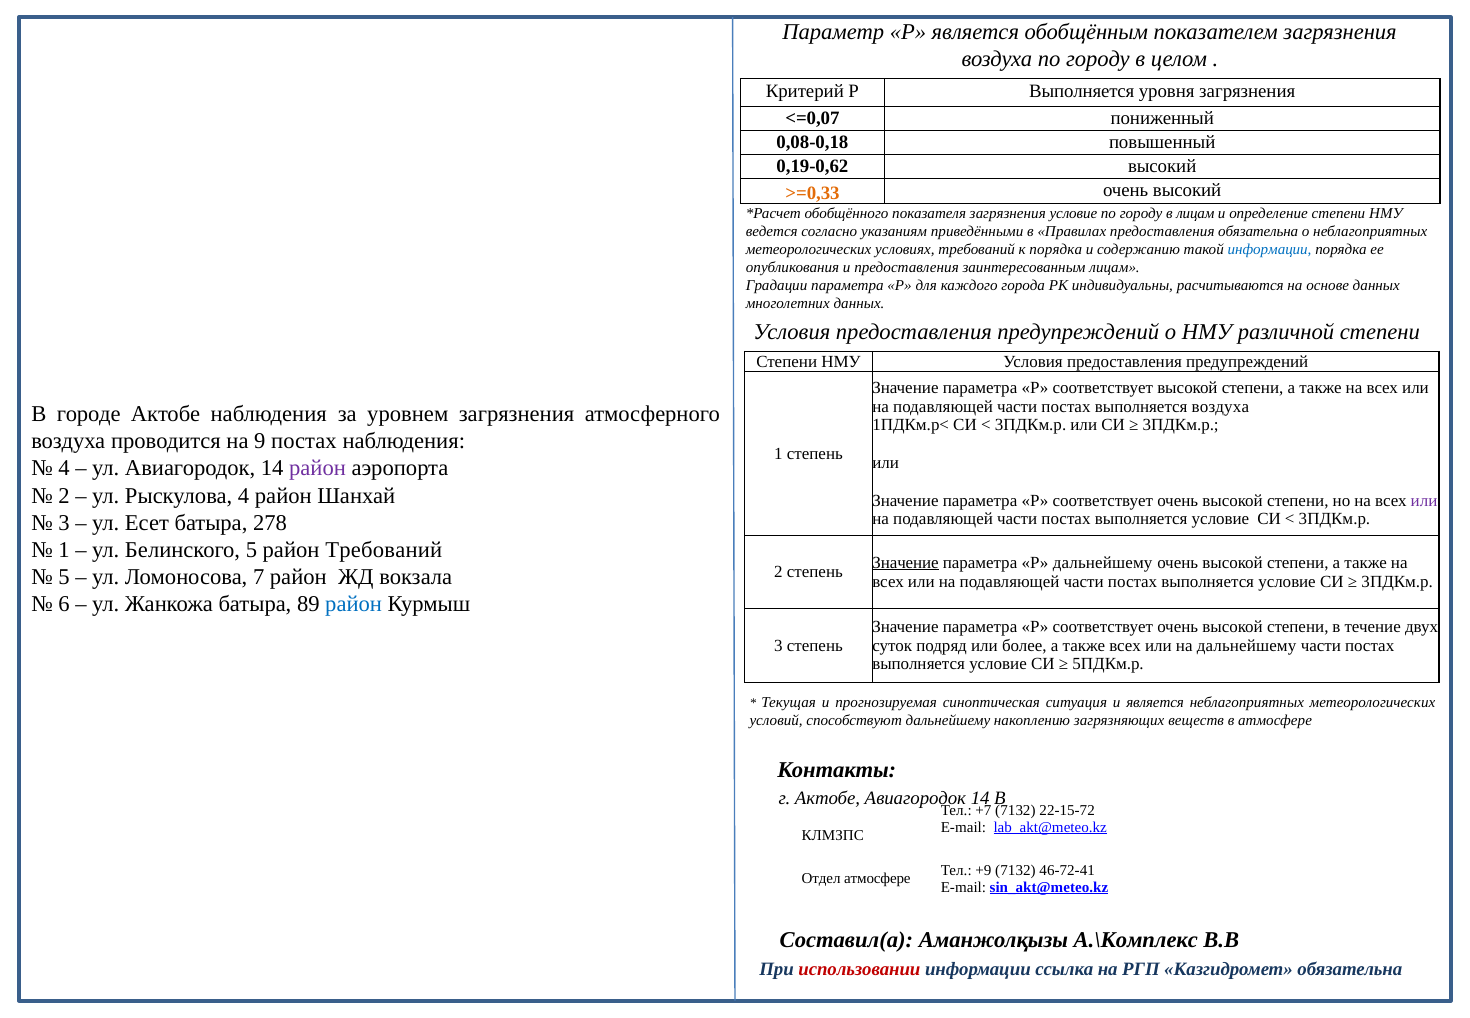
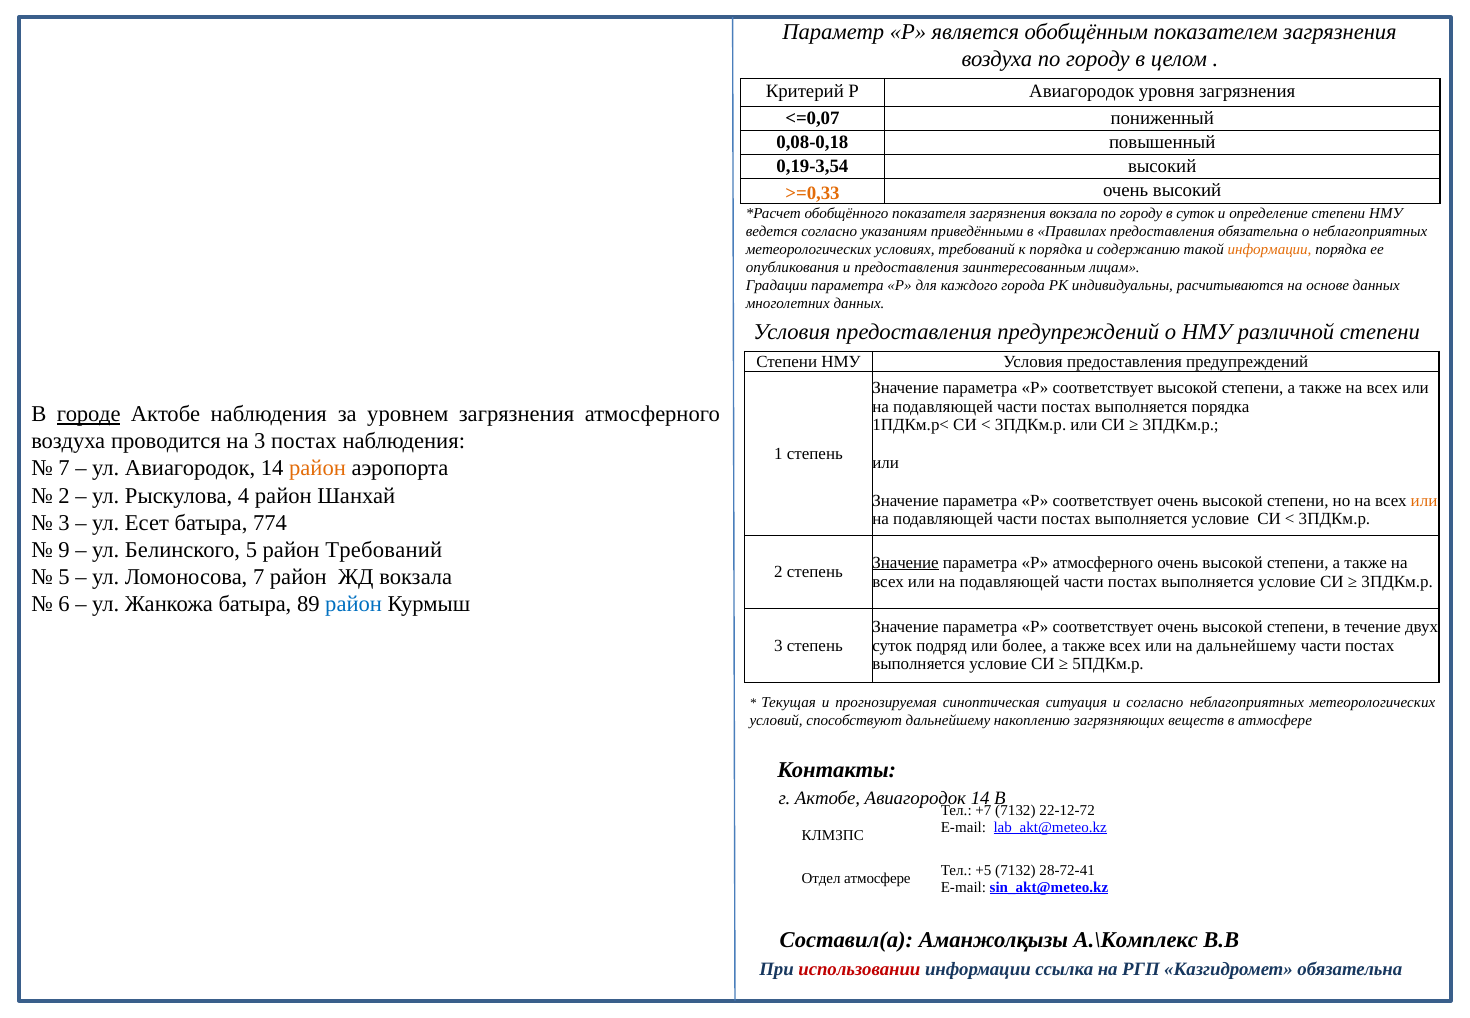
Р Выполняется: Выполняется -> Авиагородок (1082, 91)
0,19-0,62: 0,19-0,62 -> 0,19-3,54 (812, 167)
загрязнения условие: условие -> вокзала (1073, 213)
в лицам: лицам -> суток (1195, 213)
информации colour: blue -> orange (1270, 249)
выполняется воздуха: воздуха -> порядка (1221, 406)
городе underline: none -> present (89, 414)
на 9: 9 -> 3 (260, 441)
4: 4 -> 7 (64, 468)
район colour: purple -> orange (317, 468)
или colour: purple -> orange (1424, 500)
278: 278 -> 774 (270, 523)
1: 1 -> 9 (64, 550)
Р дальнейшему: дальнейшему -> атмосферного (1103, 562)
и является: является -> согласно (1155, 702)
22-15-72: 22-15-72 -> 22-12-72 (1067, 810)
+9: +9 -> +5 (983, 870)
46-72-41: 46-72-41 -> 28-72-41 (1067, 870)
